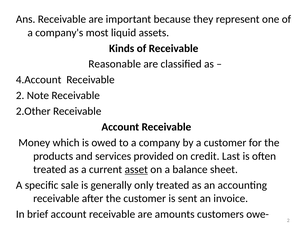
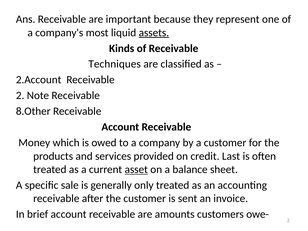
assets underline: none -> present (154, 33)
Reasonable: Reasonable -> Techniques (115, 64)
4.Account: 4.Account -> 2.Account (39, 80)
2.Other: 2.Other -> 8.Other (33, 111)
